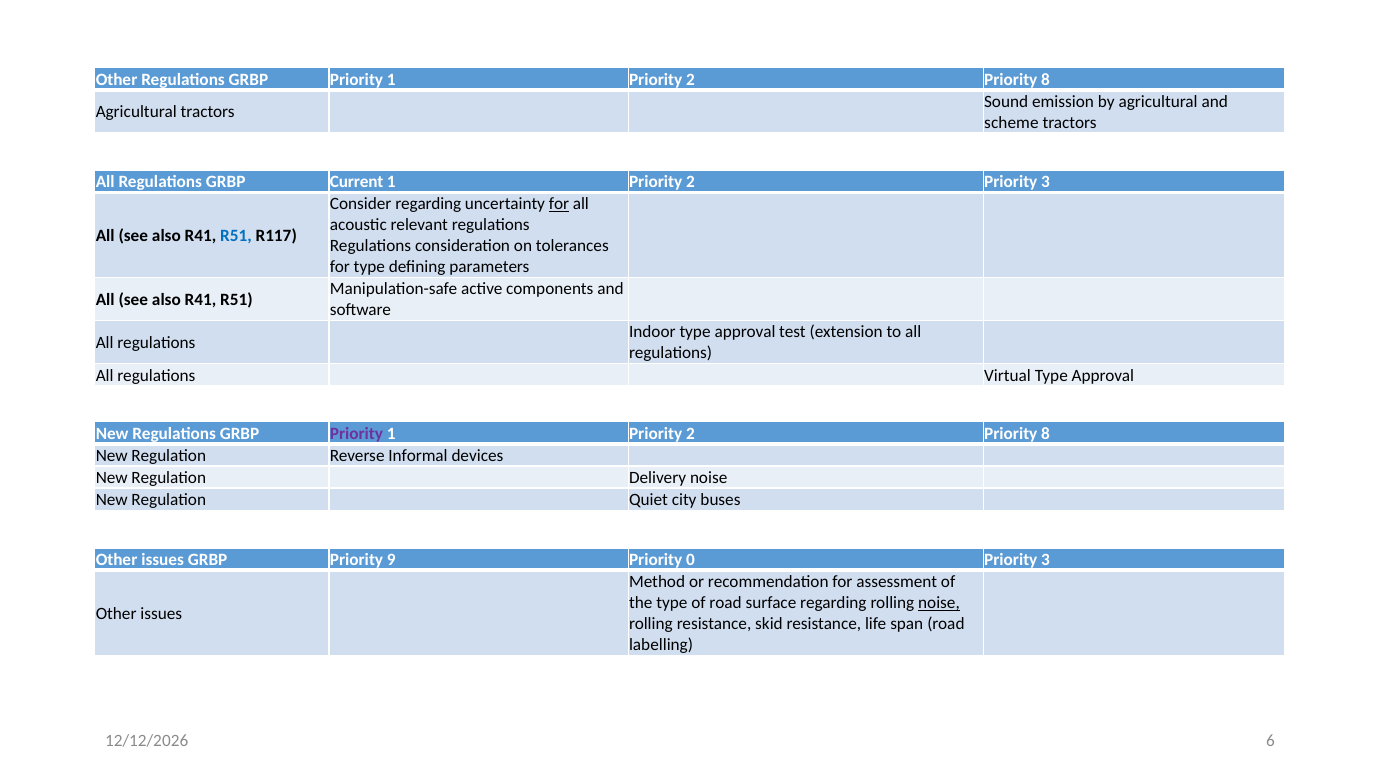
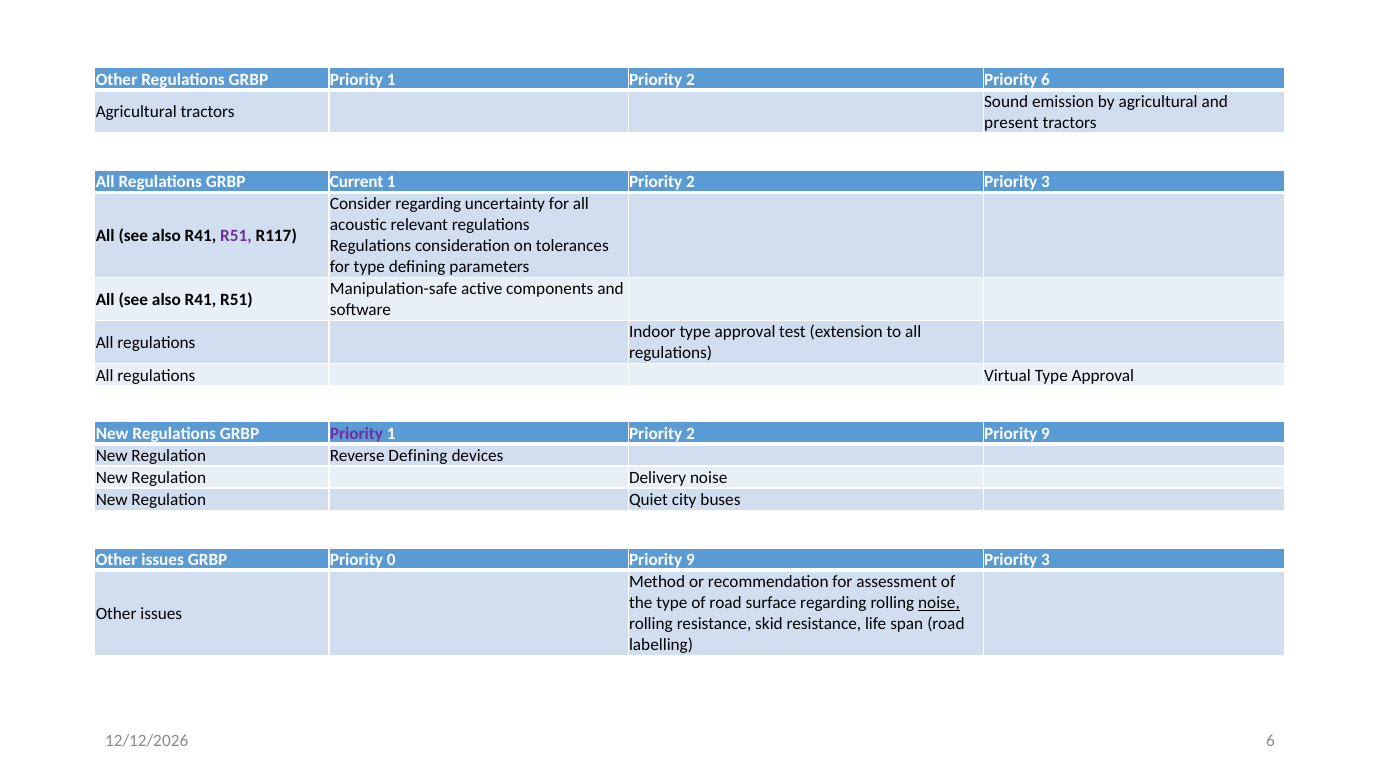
8: 8 -> 6 (1046, 79)
scheme: scheme -> present (1011, 122)
for underline: present -> none (559, 204)
R51 colour: blue -> purple (236, 236)
8: 8 -> 9 (1046, 433)
Reverse Informal: Informal -> Defining (418, 456)
9: 9 -> 0 (391, 560)
0: 0 -> 9 (690, 560)
